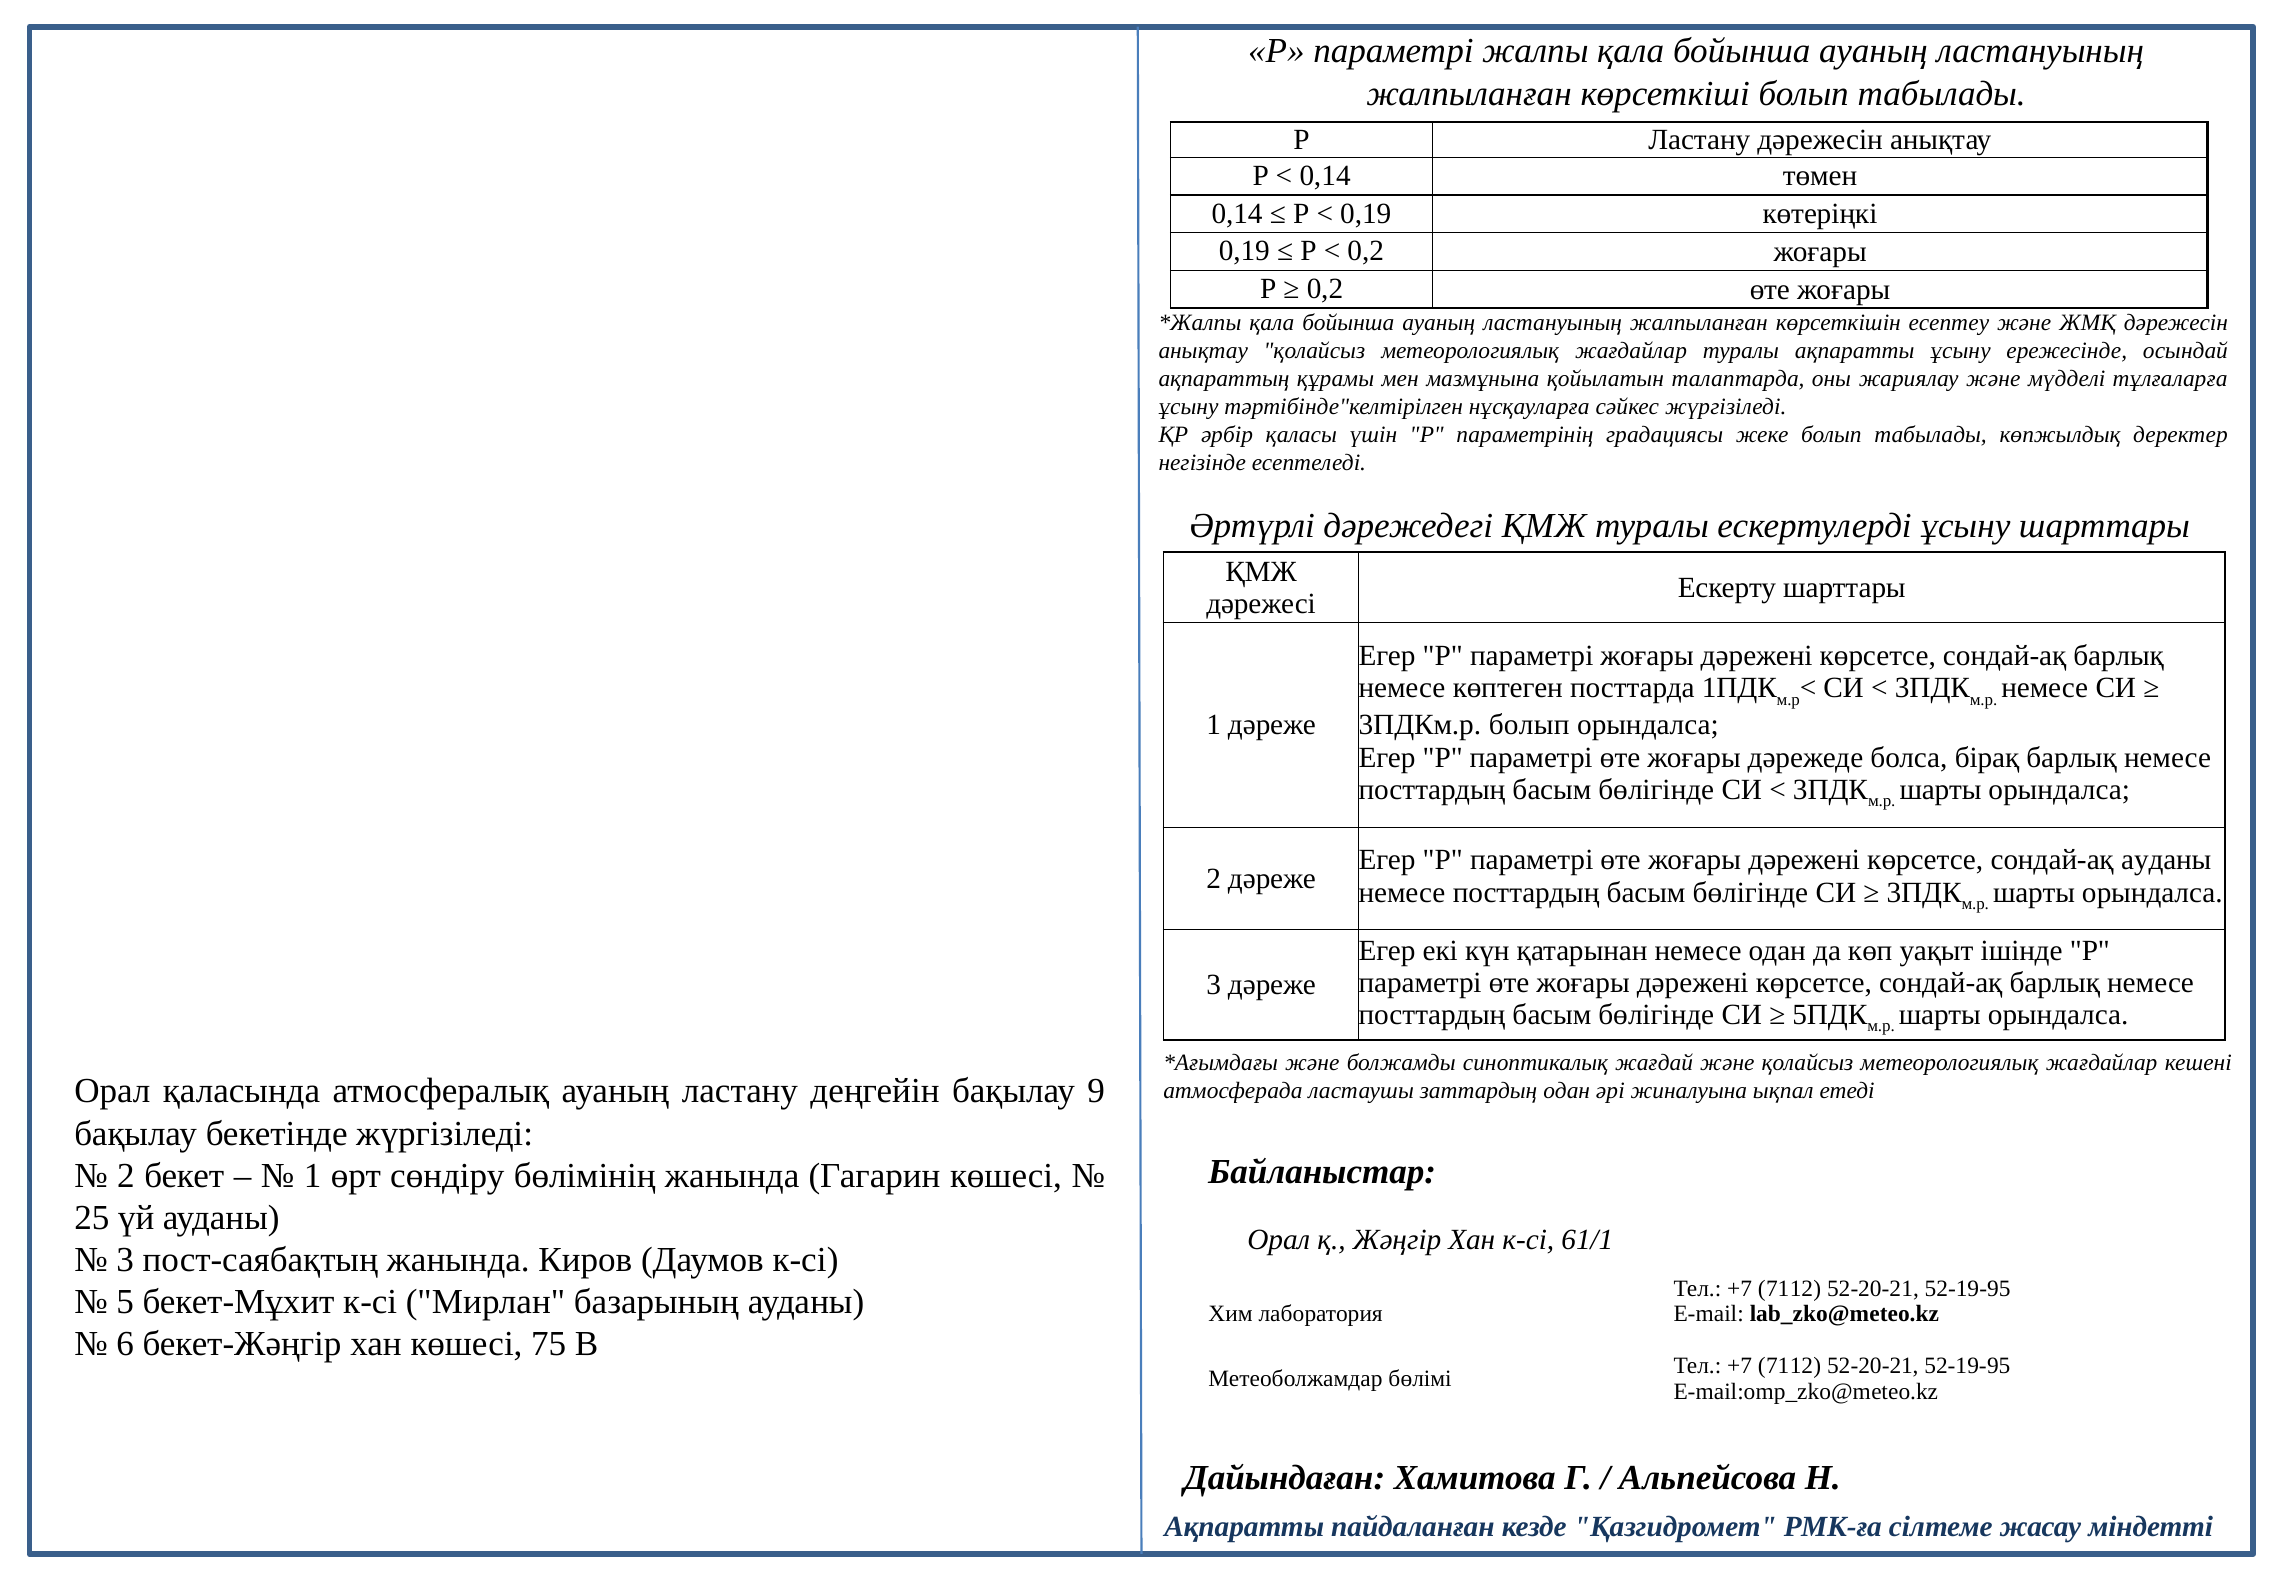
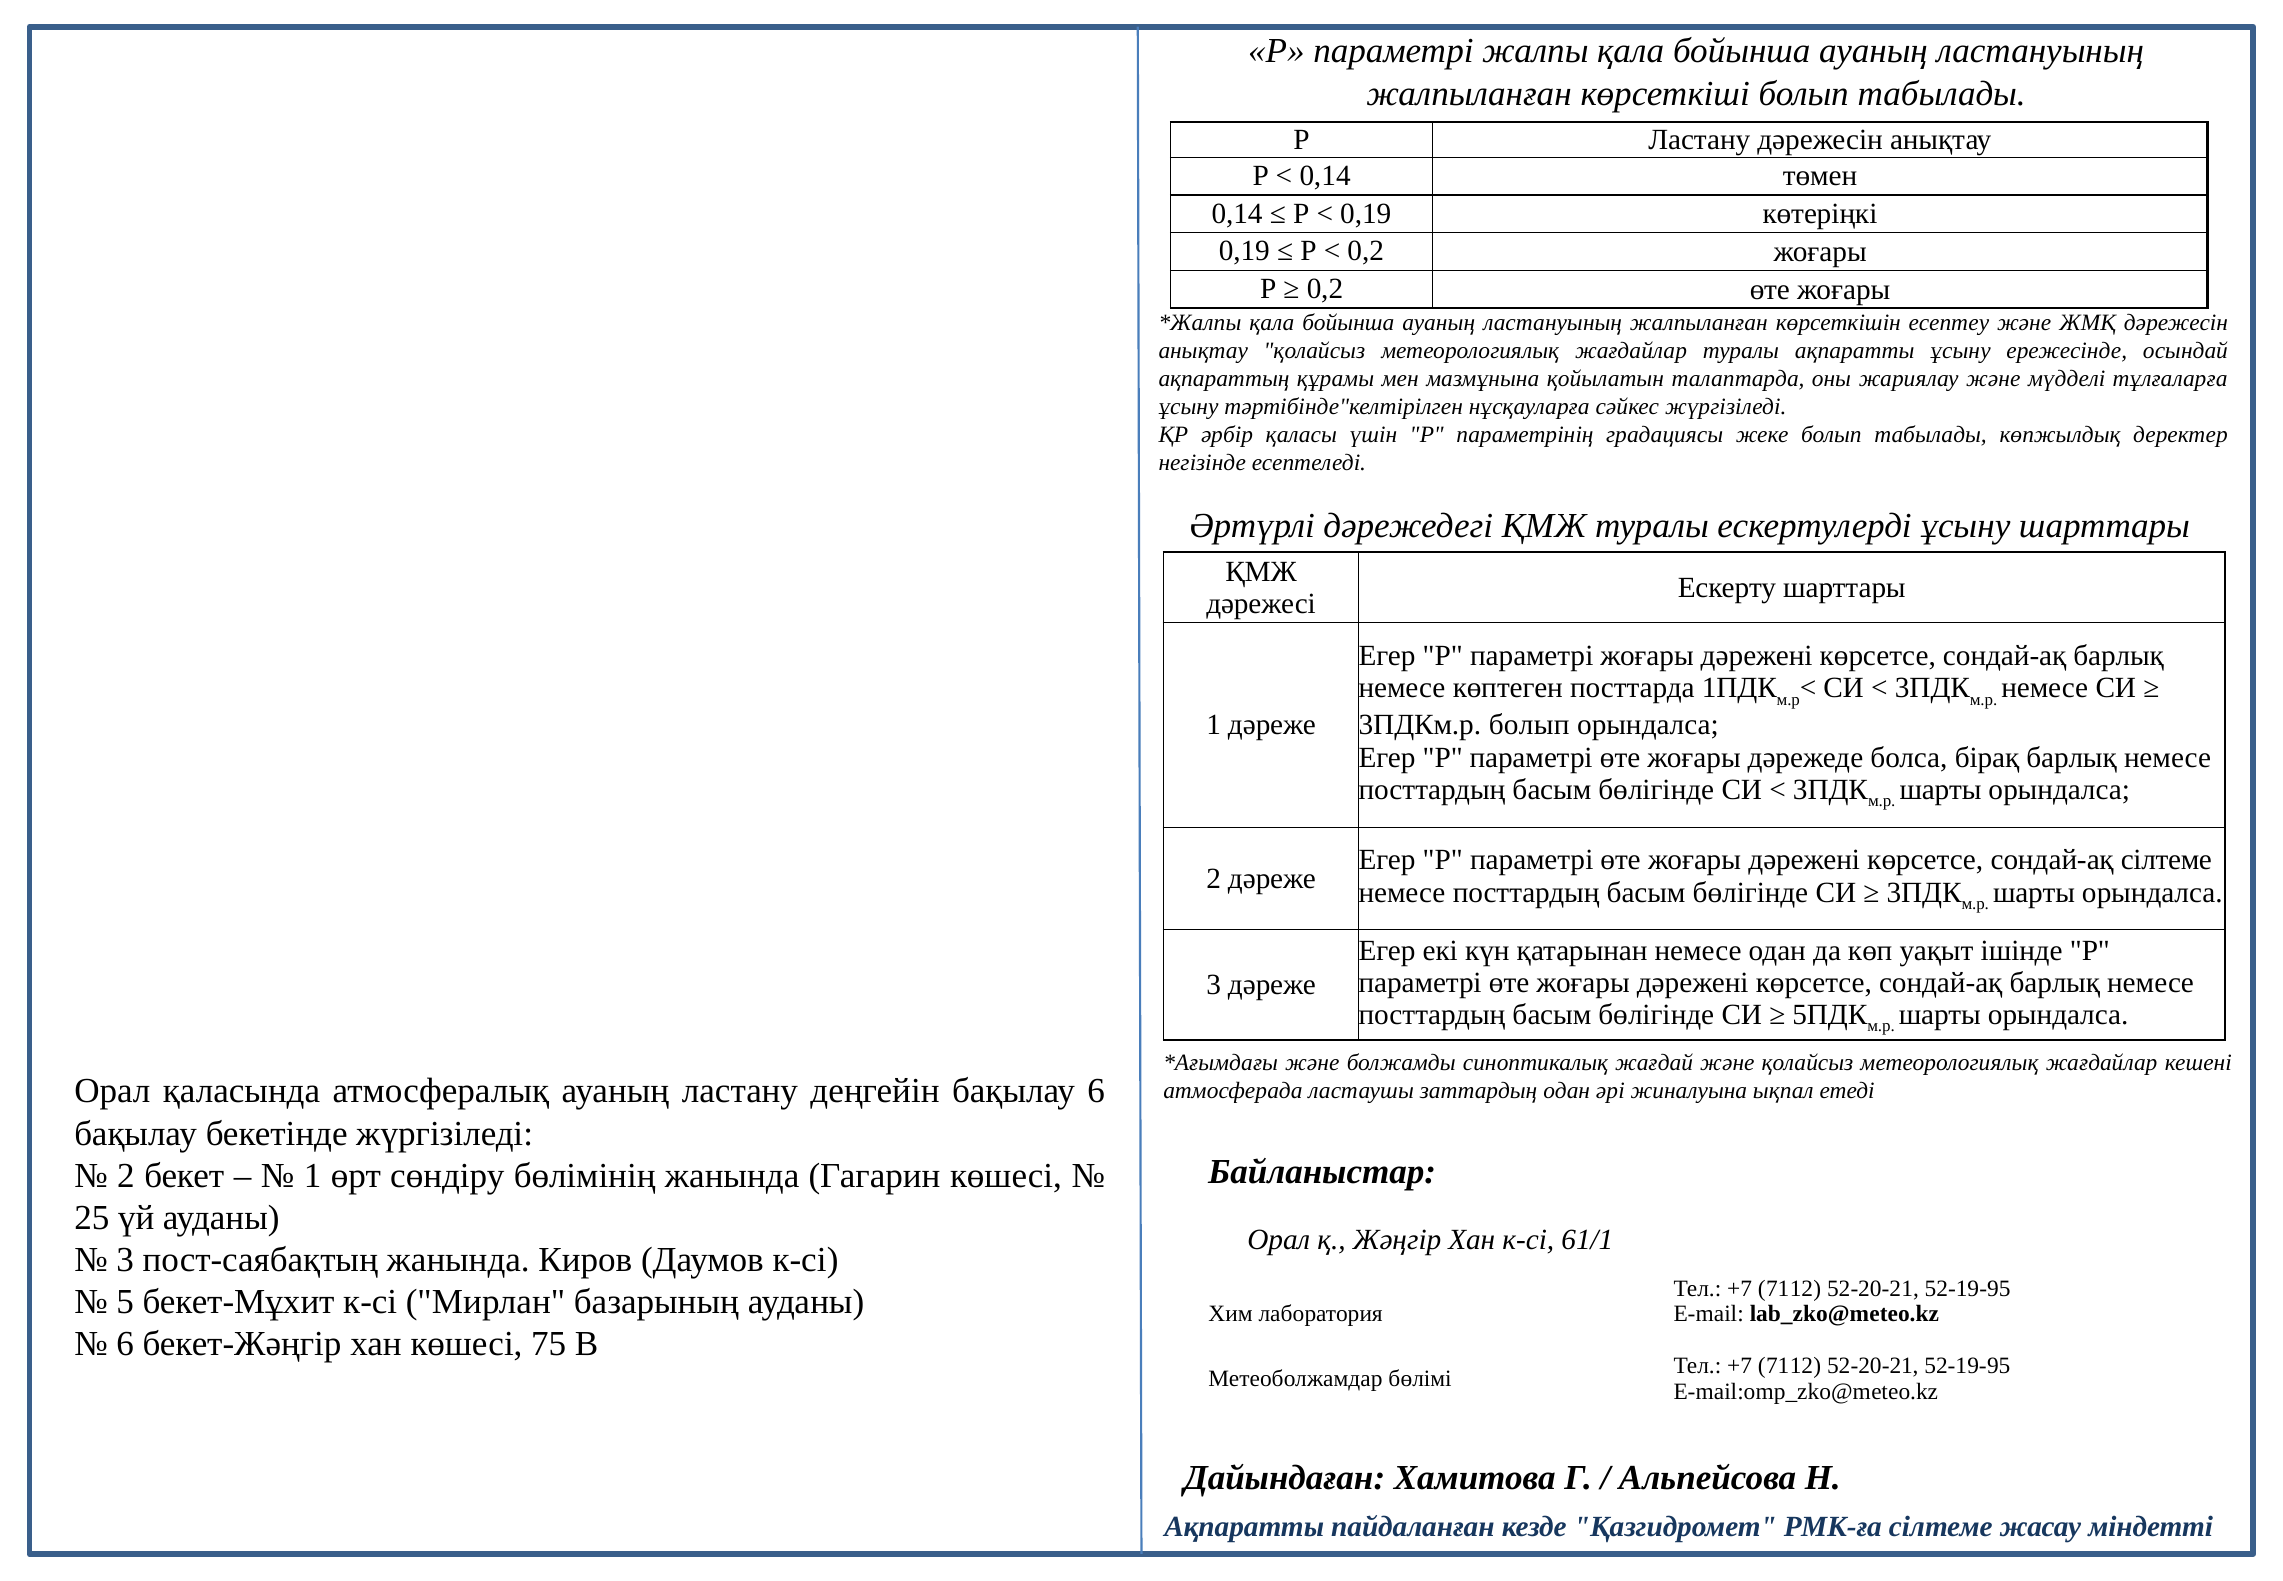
сондай-ақ ауданы: ауданы -> сілтеме (2166, 860)
бақылау 9: 9 -> 6 (1096, 1091)
